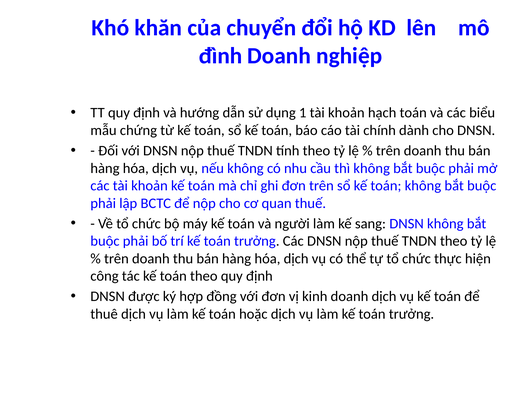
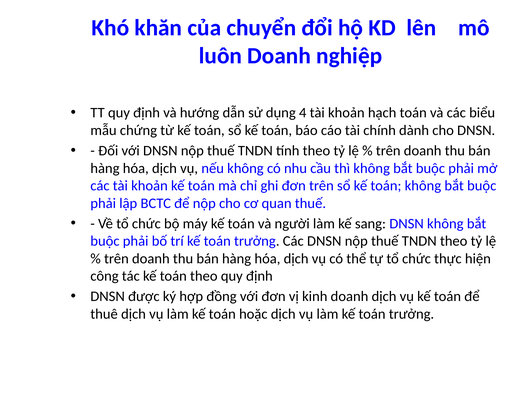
đình: đình -> luôn (220, 56)
1: 1 -> 4 (303, 113)
